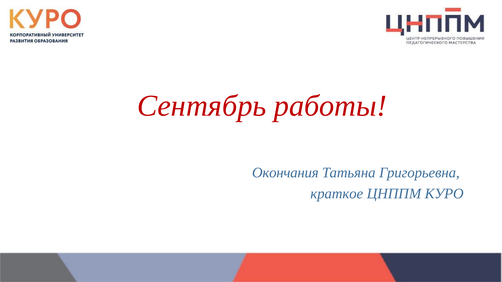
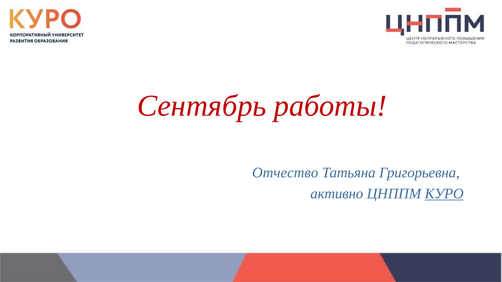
Окончания: Окончания -> Отчество (285, 173)
краткое: краткое -> активно (337, 194)
КУРО underline: none -> present (444, 194)
